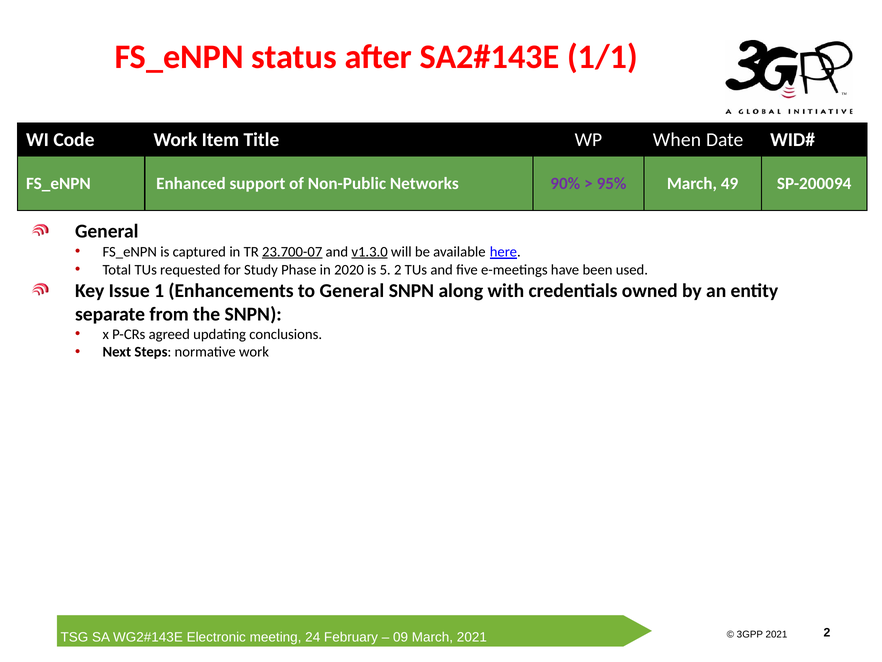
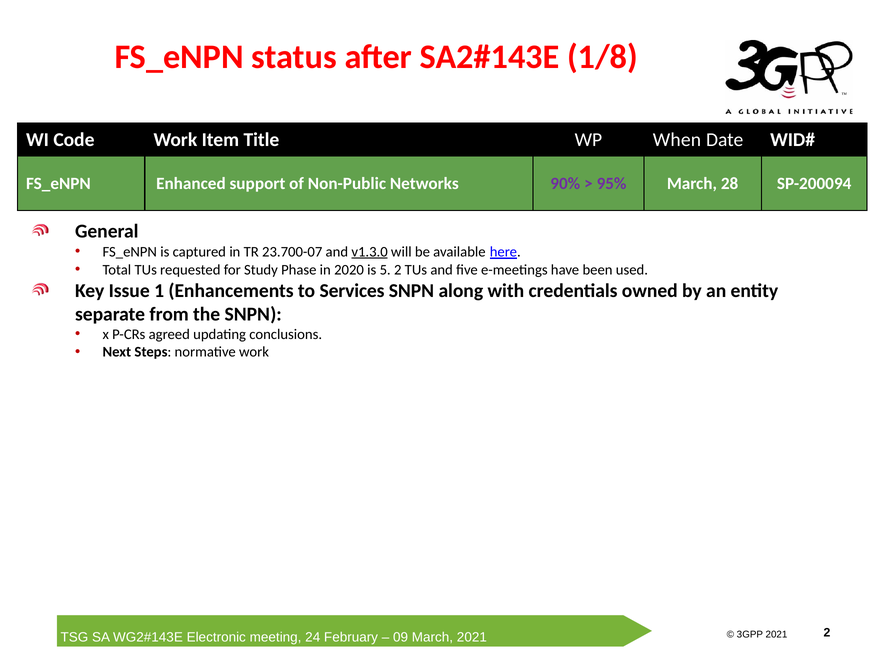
1/1: 1/1 -> 1/8 (603, 57)
49: 49 -> 28 (730, 183)
23.700-07 underline: present -> none (292, 252)
to General: General -> Services (352, 290)
